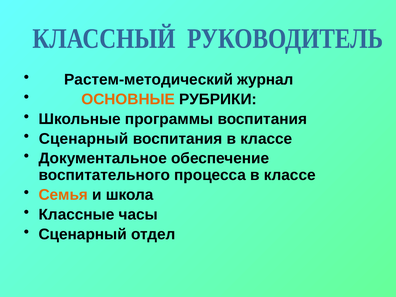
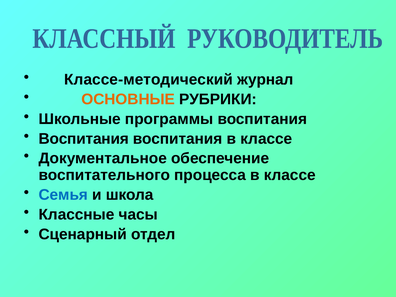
Растем-методический: Растем-методический -> Классе-методический (149, 80)
Сценарный: Сценарный -> Воспитания (84, 139)
Семья colour: orange -> blue (63, 195)
